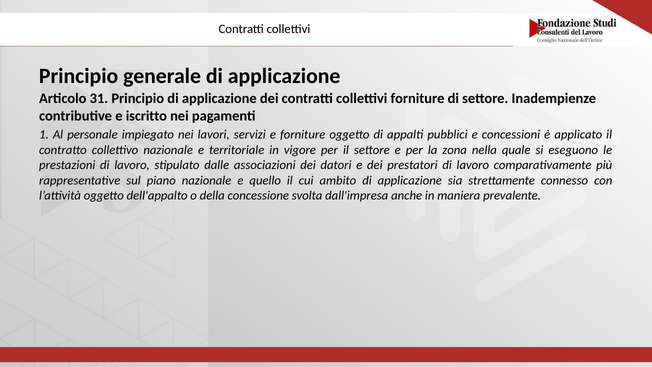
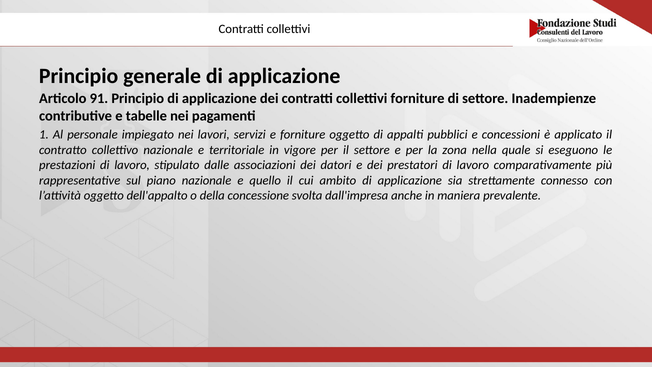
31: 31 -> 91 (99, 99)
iscritto: iscritto -> tabelle (146, 116)
